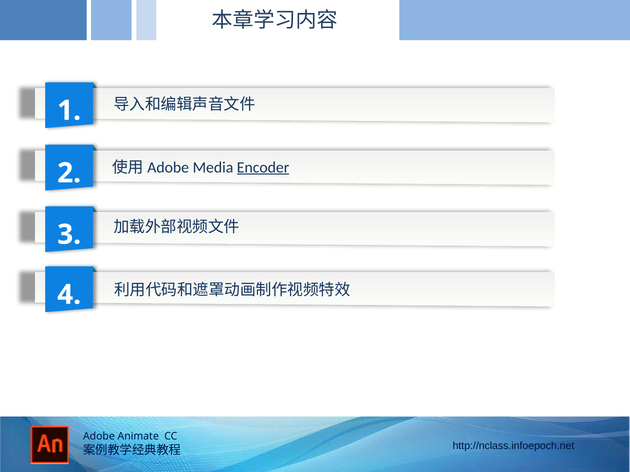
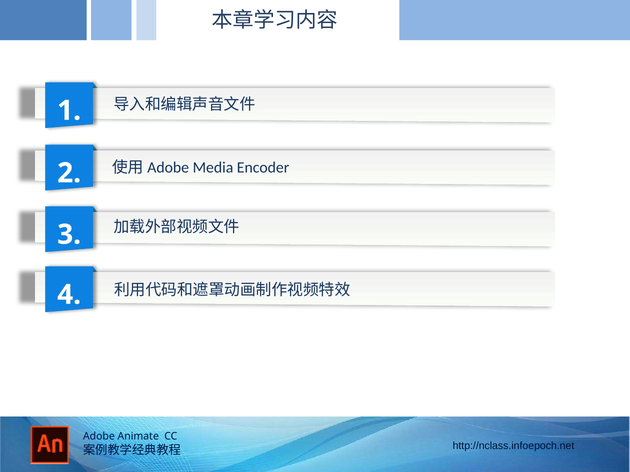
Encoder underline: present -> none (263, 168)
